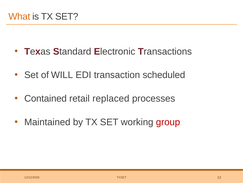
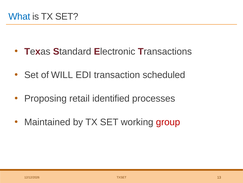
What colour: orange -> blue (19, 16)
Contained: Contained -> Proposing (45, 98)
replaced: replaced -> identified (111, 98)
